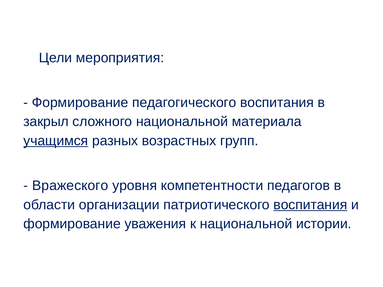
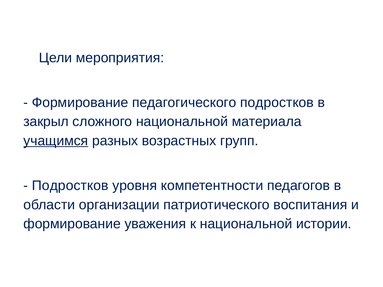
педагогического воспитания: воспитания -> подростков (277, 103)
Вражеского: Вражеского -> Подростков (70, 186)
воспитания underline: present -> none (310, 205)
